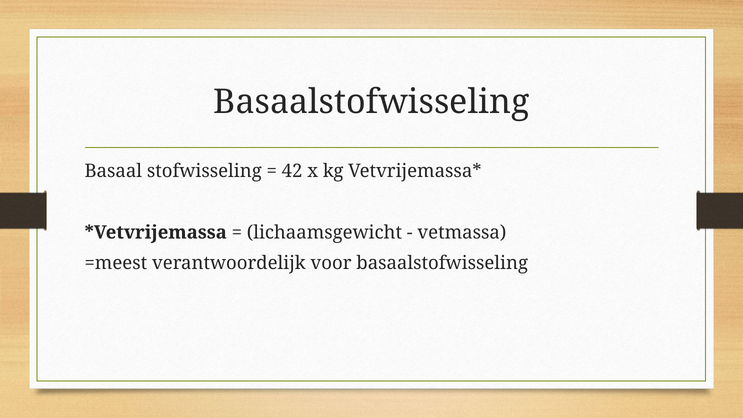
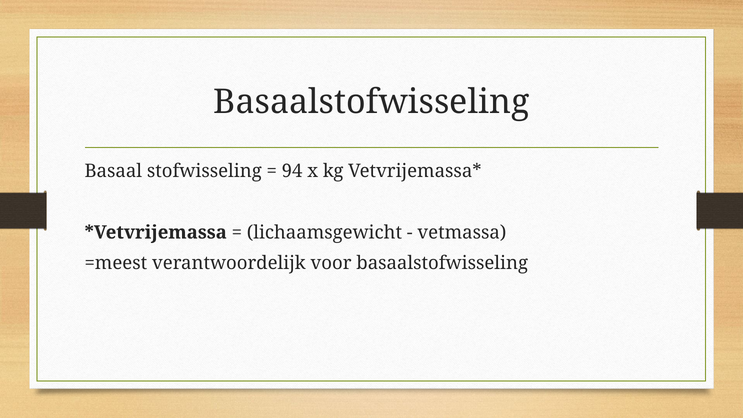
42: 42 -> 94 (292, 171)
